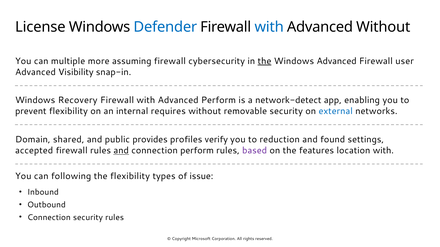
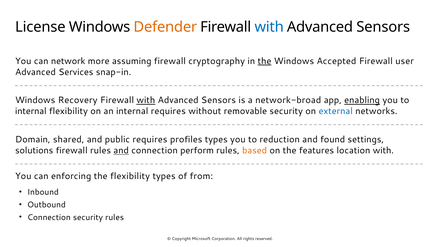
Defender colour: blue -> orange (165, 27)
Without: Without -> Sensors (383, 27)
multiple: multiple -> network (68, 61)
cybersecurity: cybersecurity -> cryptography (217, 61)
Windows Advanced: Advanced -> Accepted (336, 61)
Visibility: Visibility -> Services (76, 72)
with underline: none -> present (146, 100)
Perform: Perform -> Sensors (218, 100)
network-detect: network-detect -> network-broad (288, 100)
enabling underline: none -> present (362, 100)
prevent: prevent -> internal (31, 111)
public provides: provides -> requires (150, 140)
profiles verify: verify -> types (216, 140)
accepted: accepted -> solutions (34, 151)
based colour: purple -> orange (255, 151)
following: following -> enforcing (71, 177)
issue: issue -> from (201, 177)
